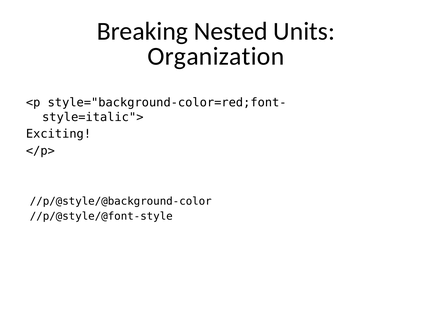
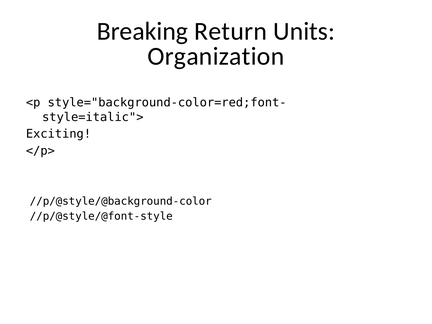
Nested: Nested -> Return (231, 31)
